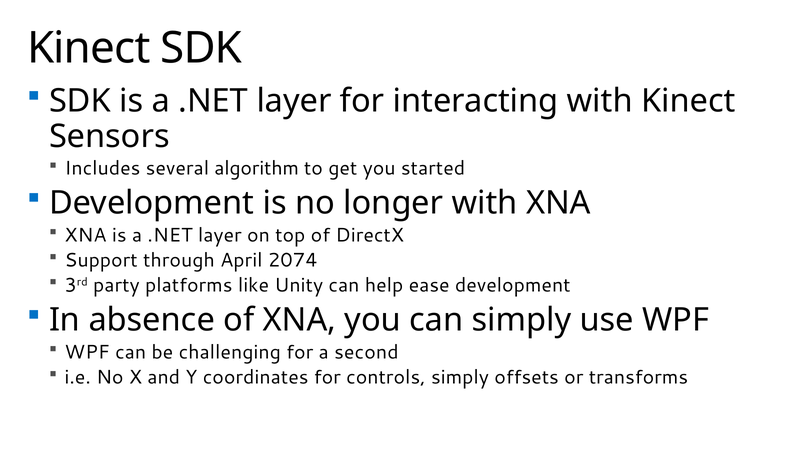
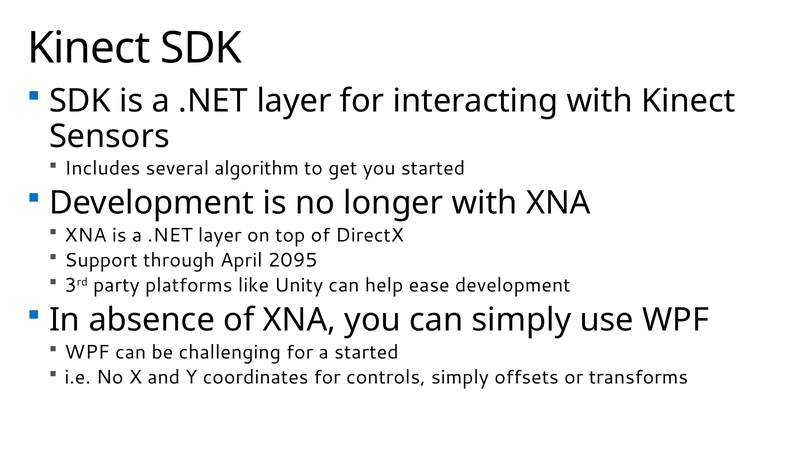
2074: 2074 -> 2095 (293, 260)
a second: second -> started (366, 352)
